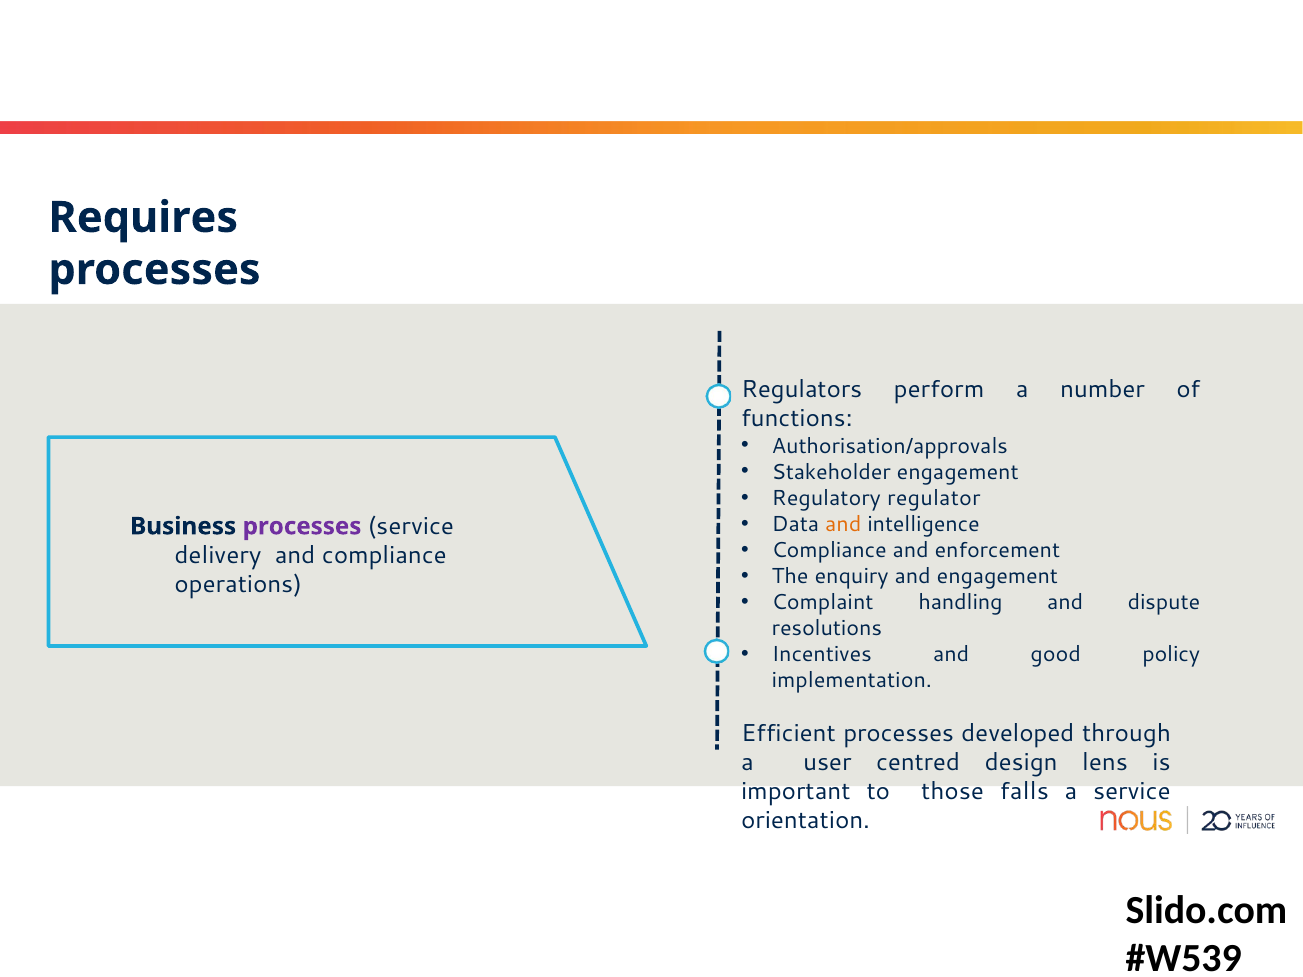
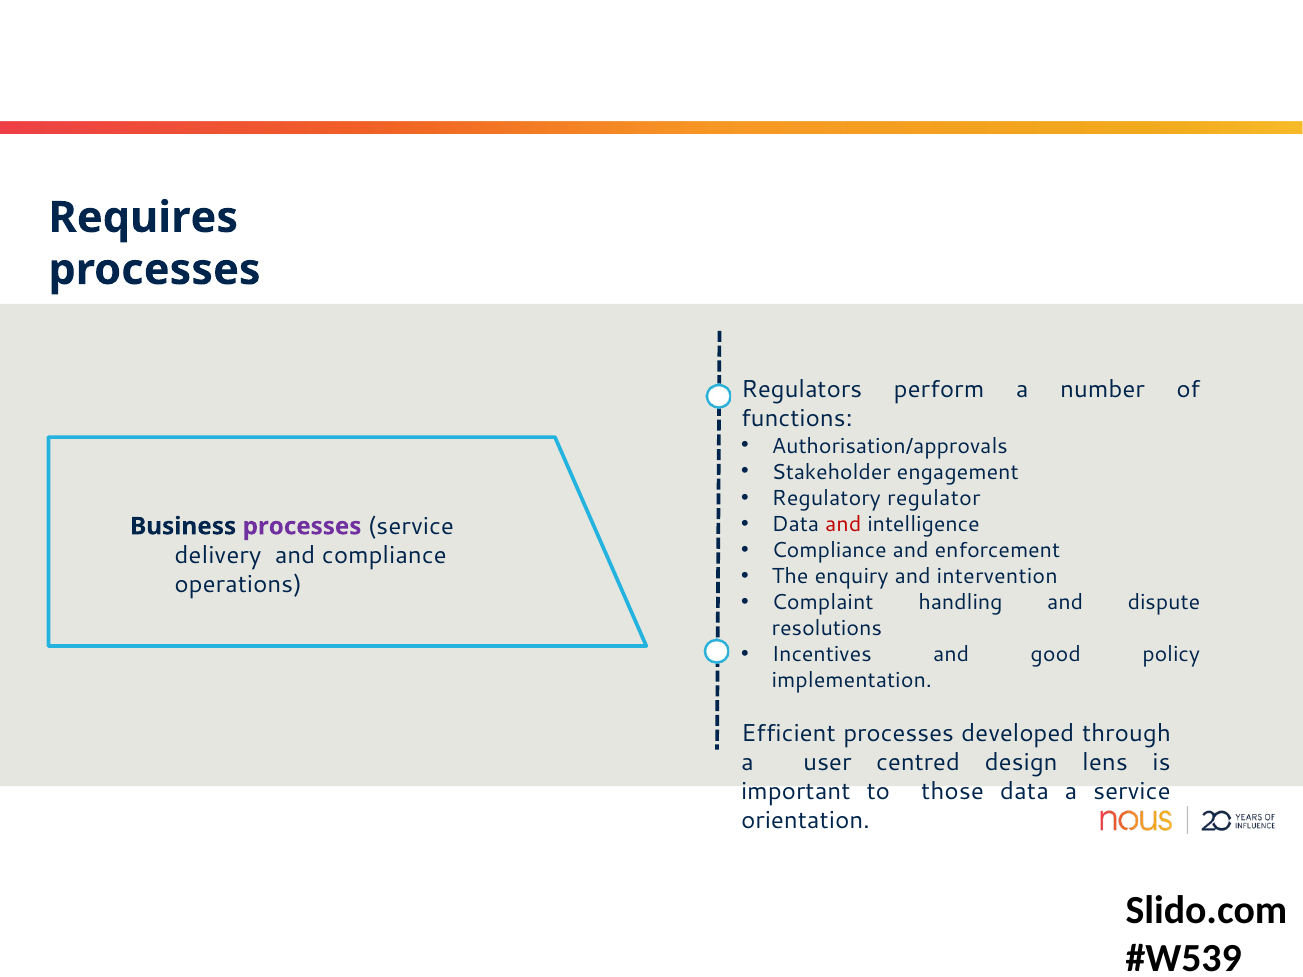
and colour: orange -> red (843, 524)
and engagement: engagement -> intervention (997, 576)
those falls: falls -> data (1024, 792)
